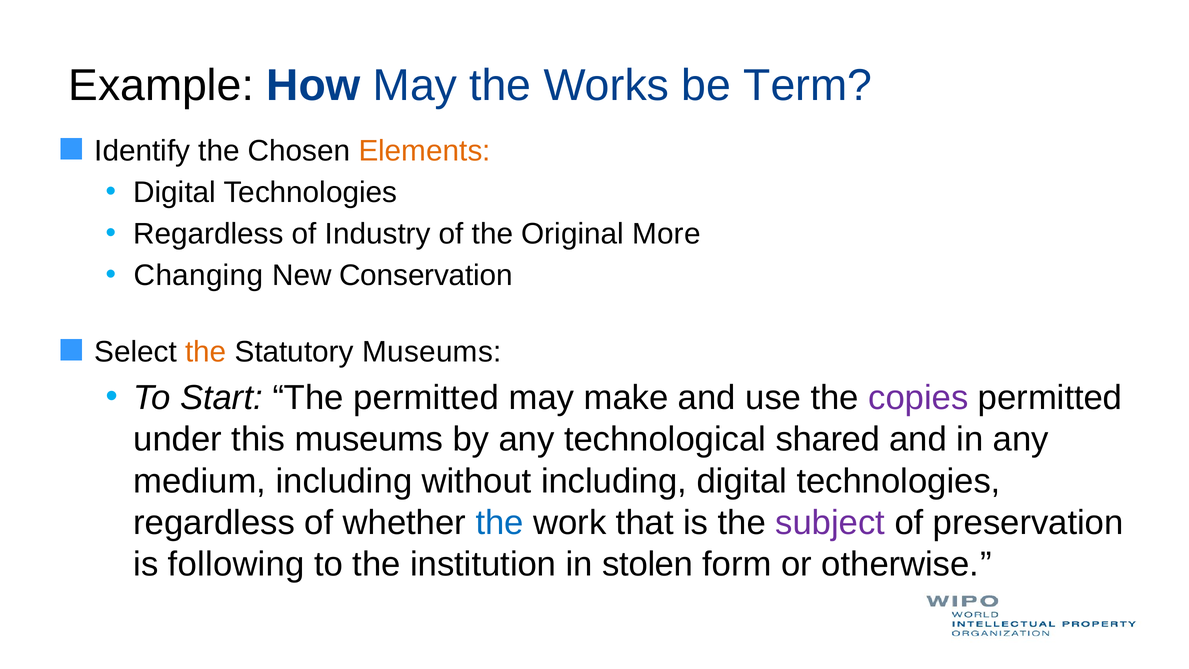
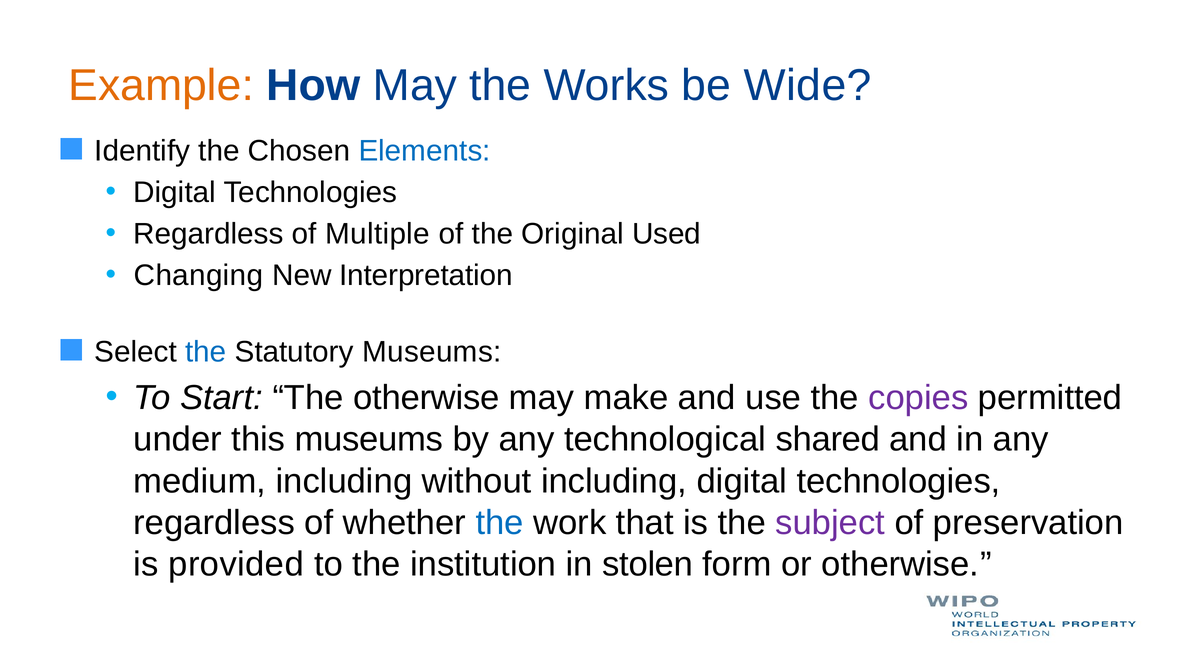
Example colour: black -> orange (161, 86)
Term: Term -> Wide (808, 86)
Elements colour: orange -> blue (425, 151)
Industry: Industry -> Multiple (378, 234)
More: More -> Used (667, 234)
Conservation: Conservation -> Interpretation (426, 276)
the colour: orange -> blue (206, 352)
The permitted: permitted -> otherwise (426, 398)
following: following -> provided (236, 564)
